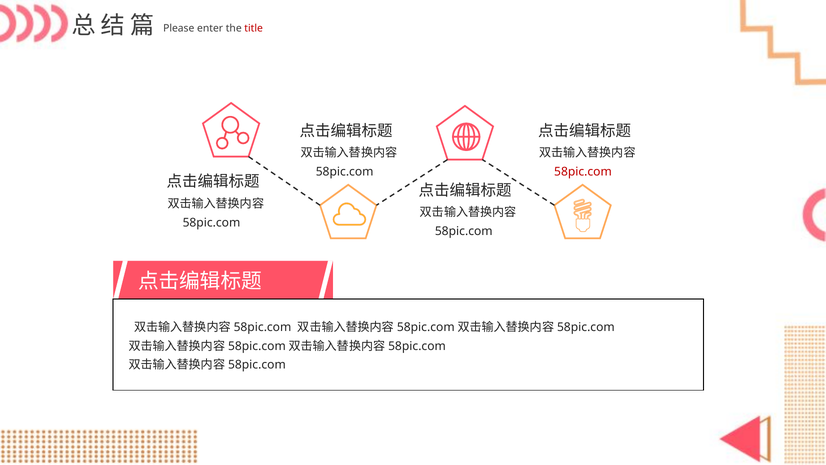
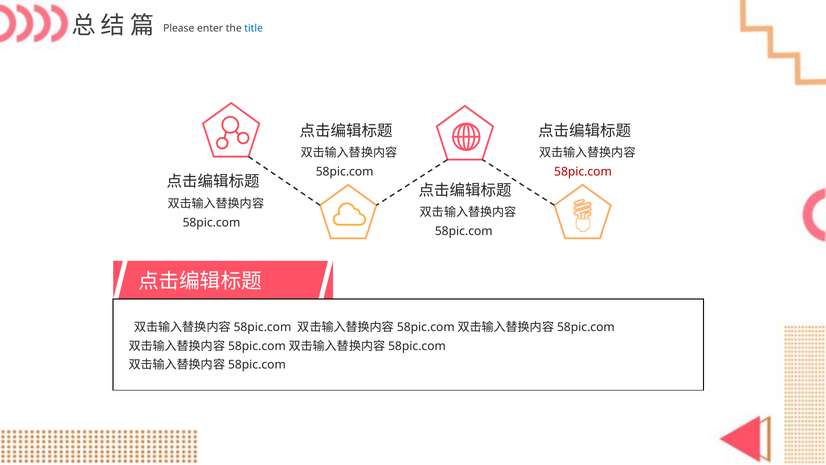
title colour: red -> blue (254, 29)
